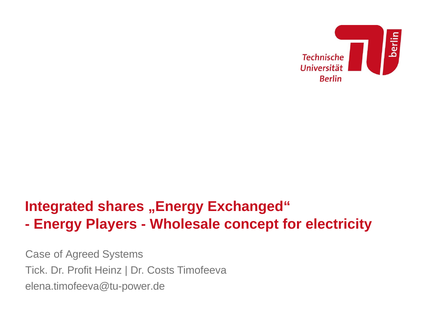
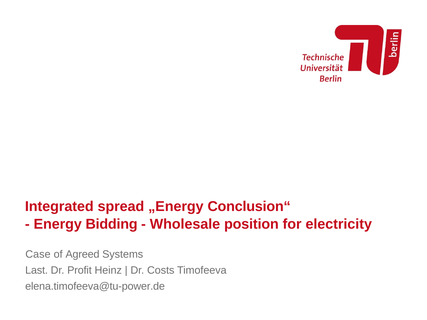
shares: shares -> spread (121, 206)
Exchanged“: Exchanged“ -> Conclusion“ (249, 206)
Players: Players -> Bidding (112, 224)
concept: concept -> position (251, 224)
Tick: Tick -> Last (37, 271)
